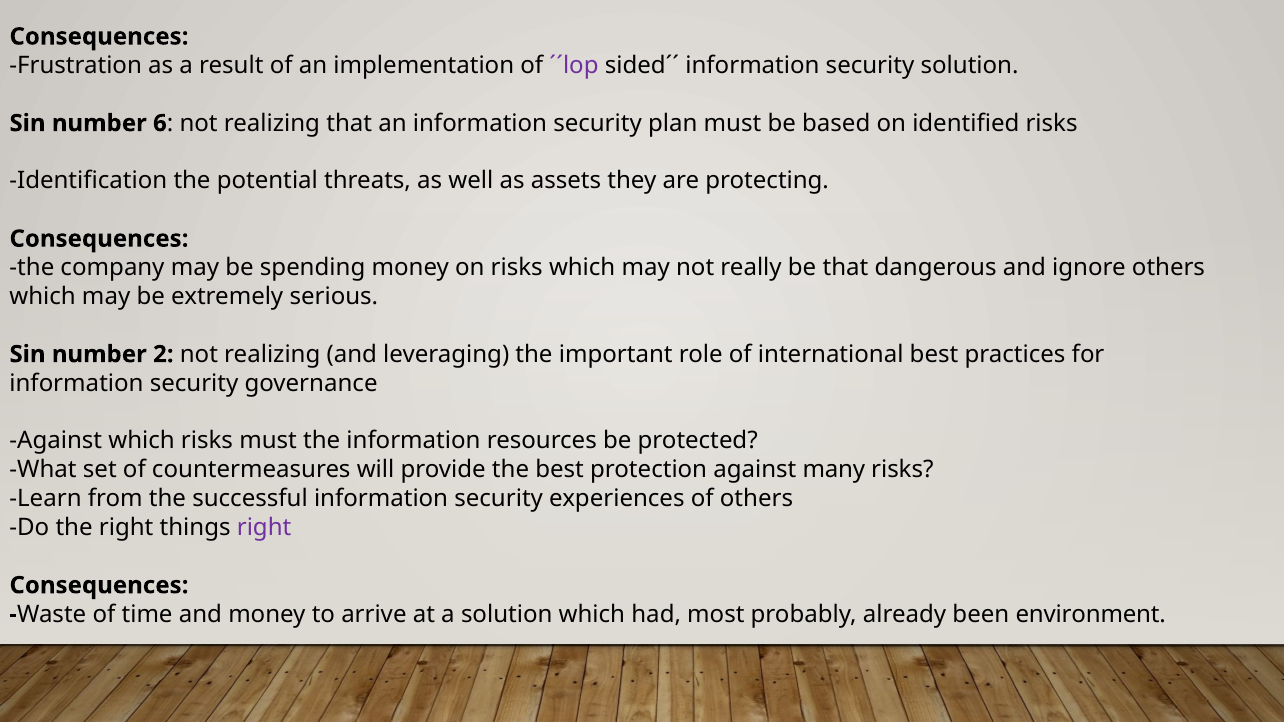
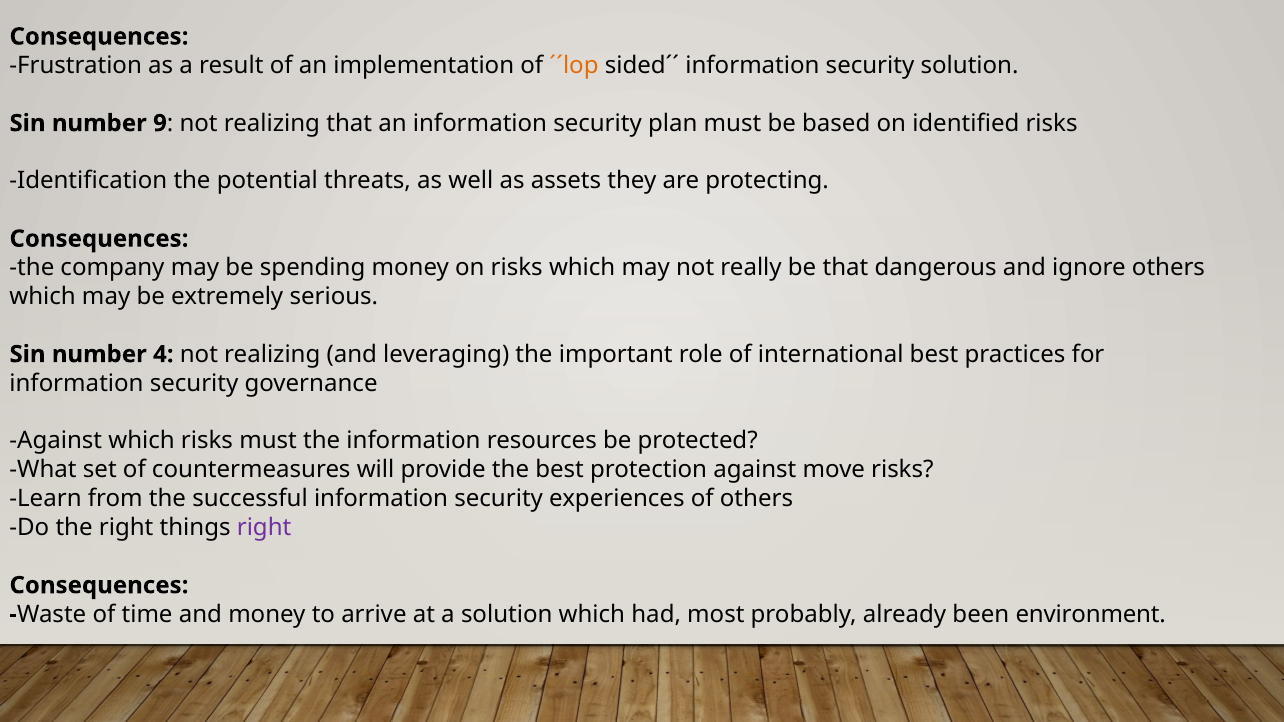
´´lop colour: purple -> orange (574, 65)
6: 6 -> 9 (160, 123)
2: 2 -> 4 (163, 354)
many: many -> move (834, 470)
